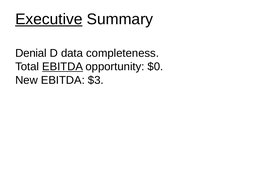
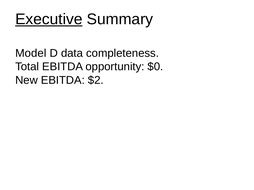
Denial: Denial -> Model (31, 53)
EBITDA underline: present -> none (63, 67)
$3: $3 -> $2 (96, 80)
